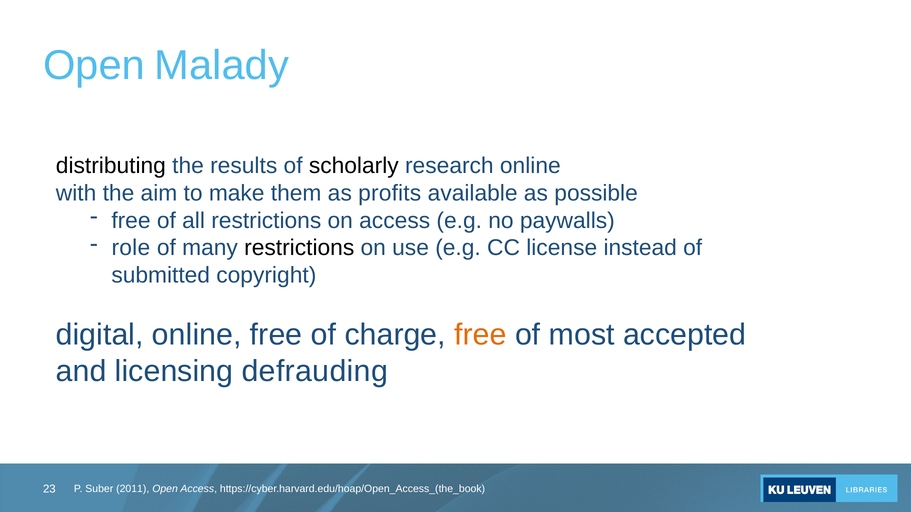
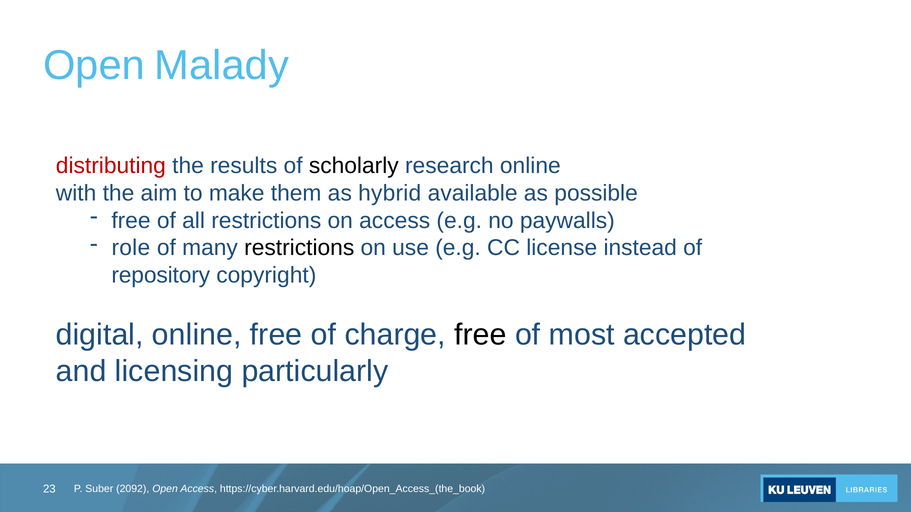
distributing colour: black -> red (111, 166)
profits: profits -> hybrid (390, 193)
submitted: submitted -> repository (161, 275)
free colour: orange -> black (480, 335)
defrauding: defrauding -> particularly (315, 372)
2011: 2011 -> 2092 (133, 489)
